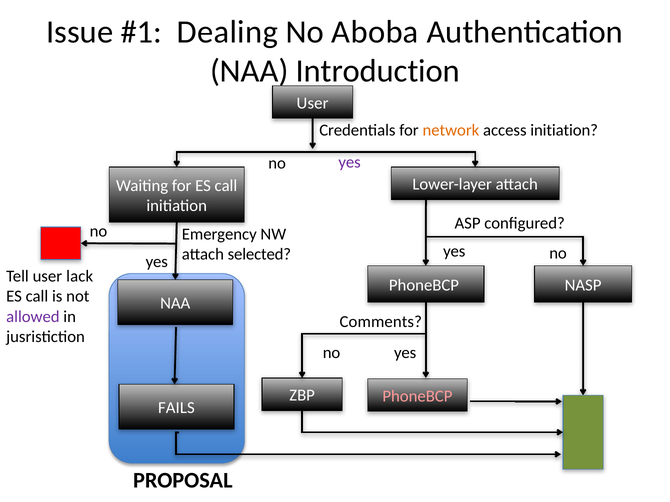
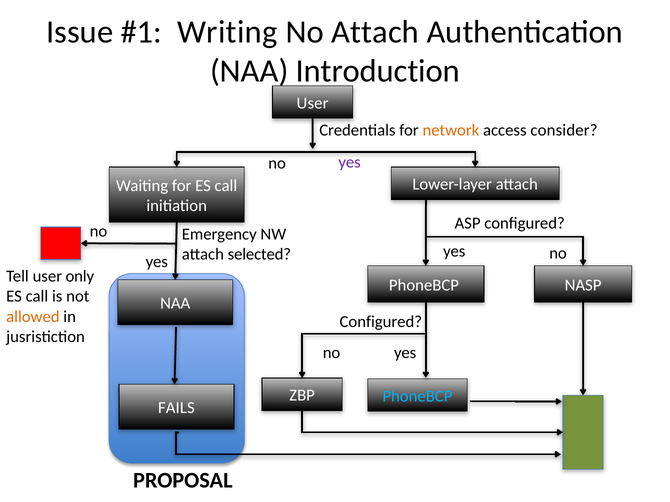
Dealing: Dealing -> Writing (227, 32)
No Aboba: Aboba -> Attach (375, 32)
access initiation: initiation -> consider (564, 130)
lack: lack -> only (80, 277)
allowed colour: purple -> orange (33, 317)
Comments: Comments -> Configured (381, 322)
PhoneBCP colour: pink -> light blue (417, 397)
